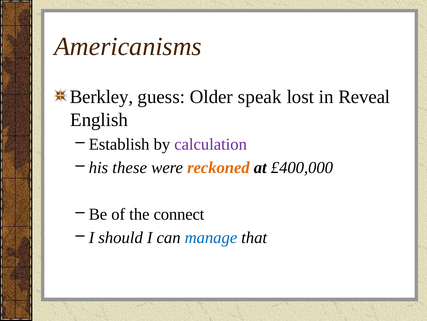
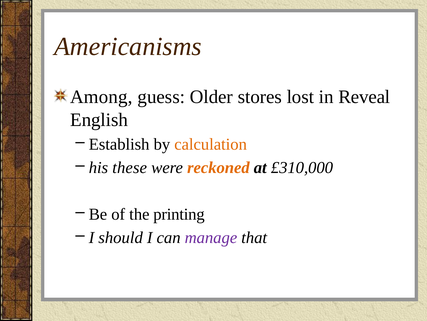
Berkley: Berkley -> Among (101, 97)
speak: speak -> stores (260, 97)
calculation colour: purple -> orange (211, 144)
£400,000: £400,000 -> £310,000 (302, 167)
connect: connect -> printing (179, 214)
manage colour: blue -> purple (211, 237)
